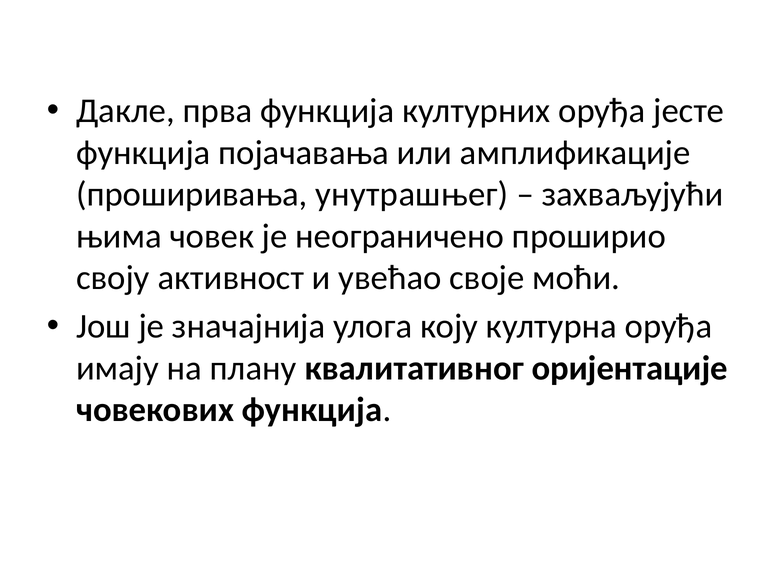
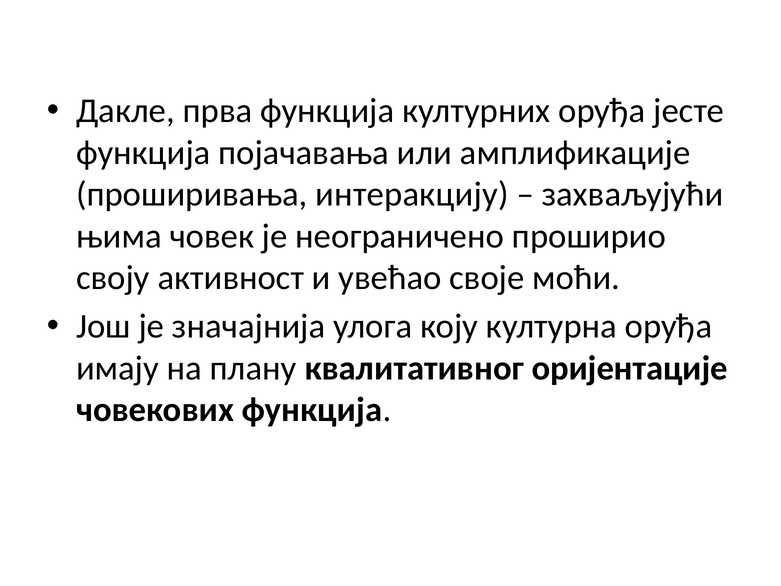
унутрашњег: унутрашњег -> интеракцију (412, 194)
